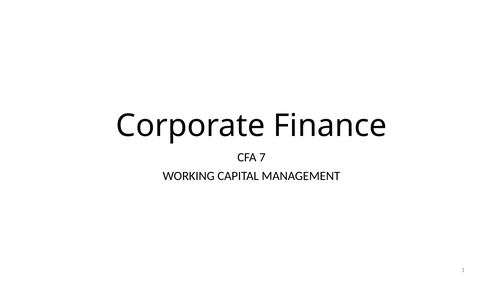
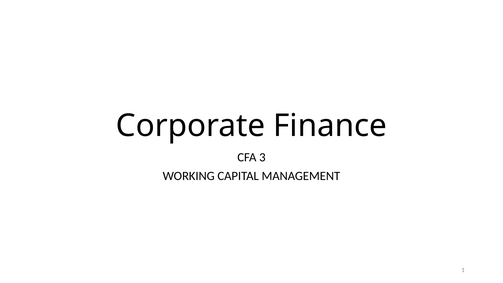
7: 7 -> 3 (262, 157)
